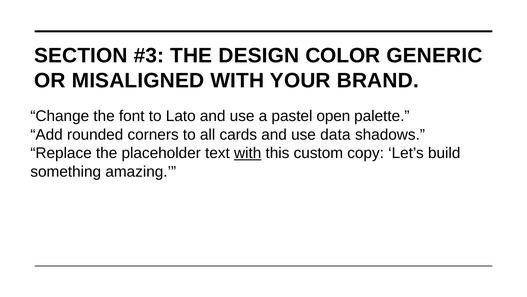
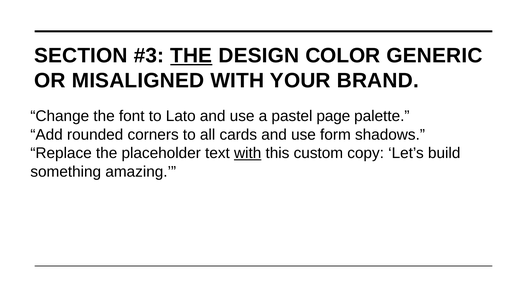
THE underline: none -> present (191, 55)
open: open -> page (333, 116)
data: data -> form (335, 134)
